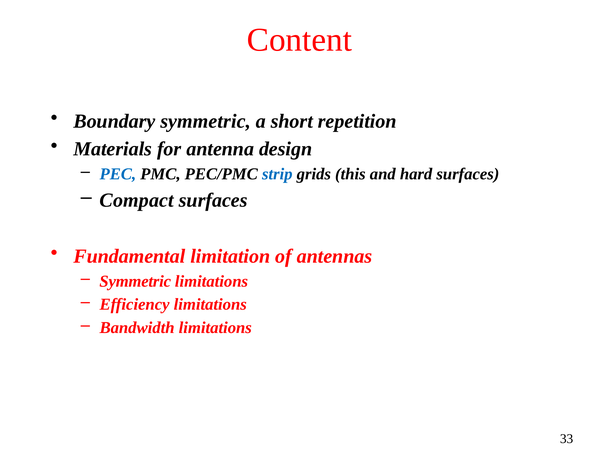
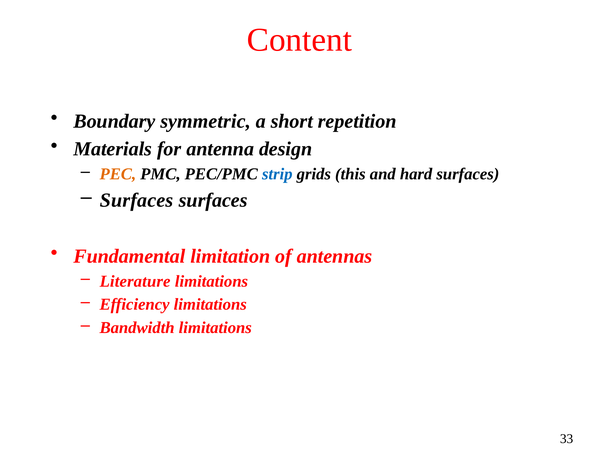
PEC colour: blue -> orange (118, 174)
Compact: Compact -> Surfaces (137, 200)
Symmetric: Symmetric -> Literature (135, 281)
